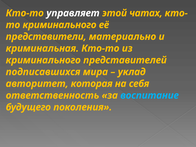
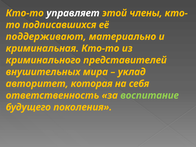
чатах: чатах -> члены (146, 13)
криминального: криминального -> подписавшихся (60, 25)
представители: представители -> поддерживают (46, 37)
подписавшихся: подписавшихся -> внушительных (43, 72)
воспитание colour: light blue -> light green (150, 95)
